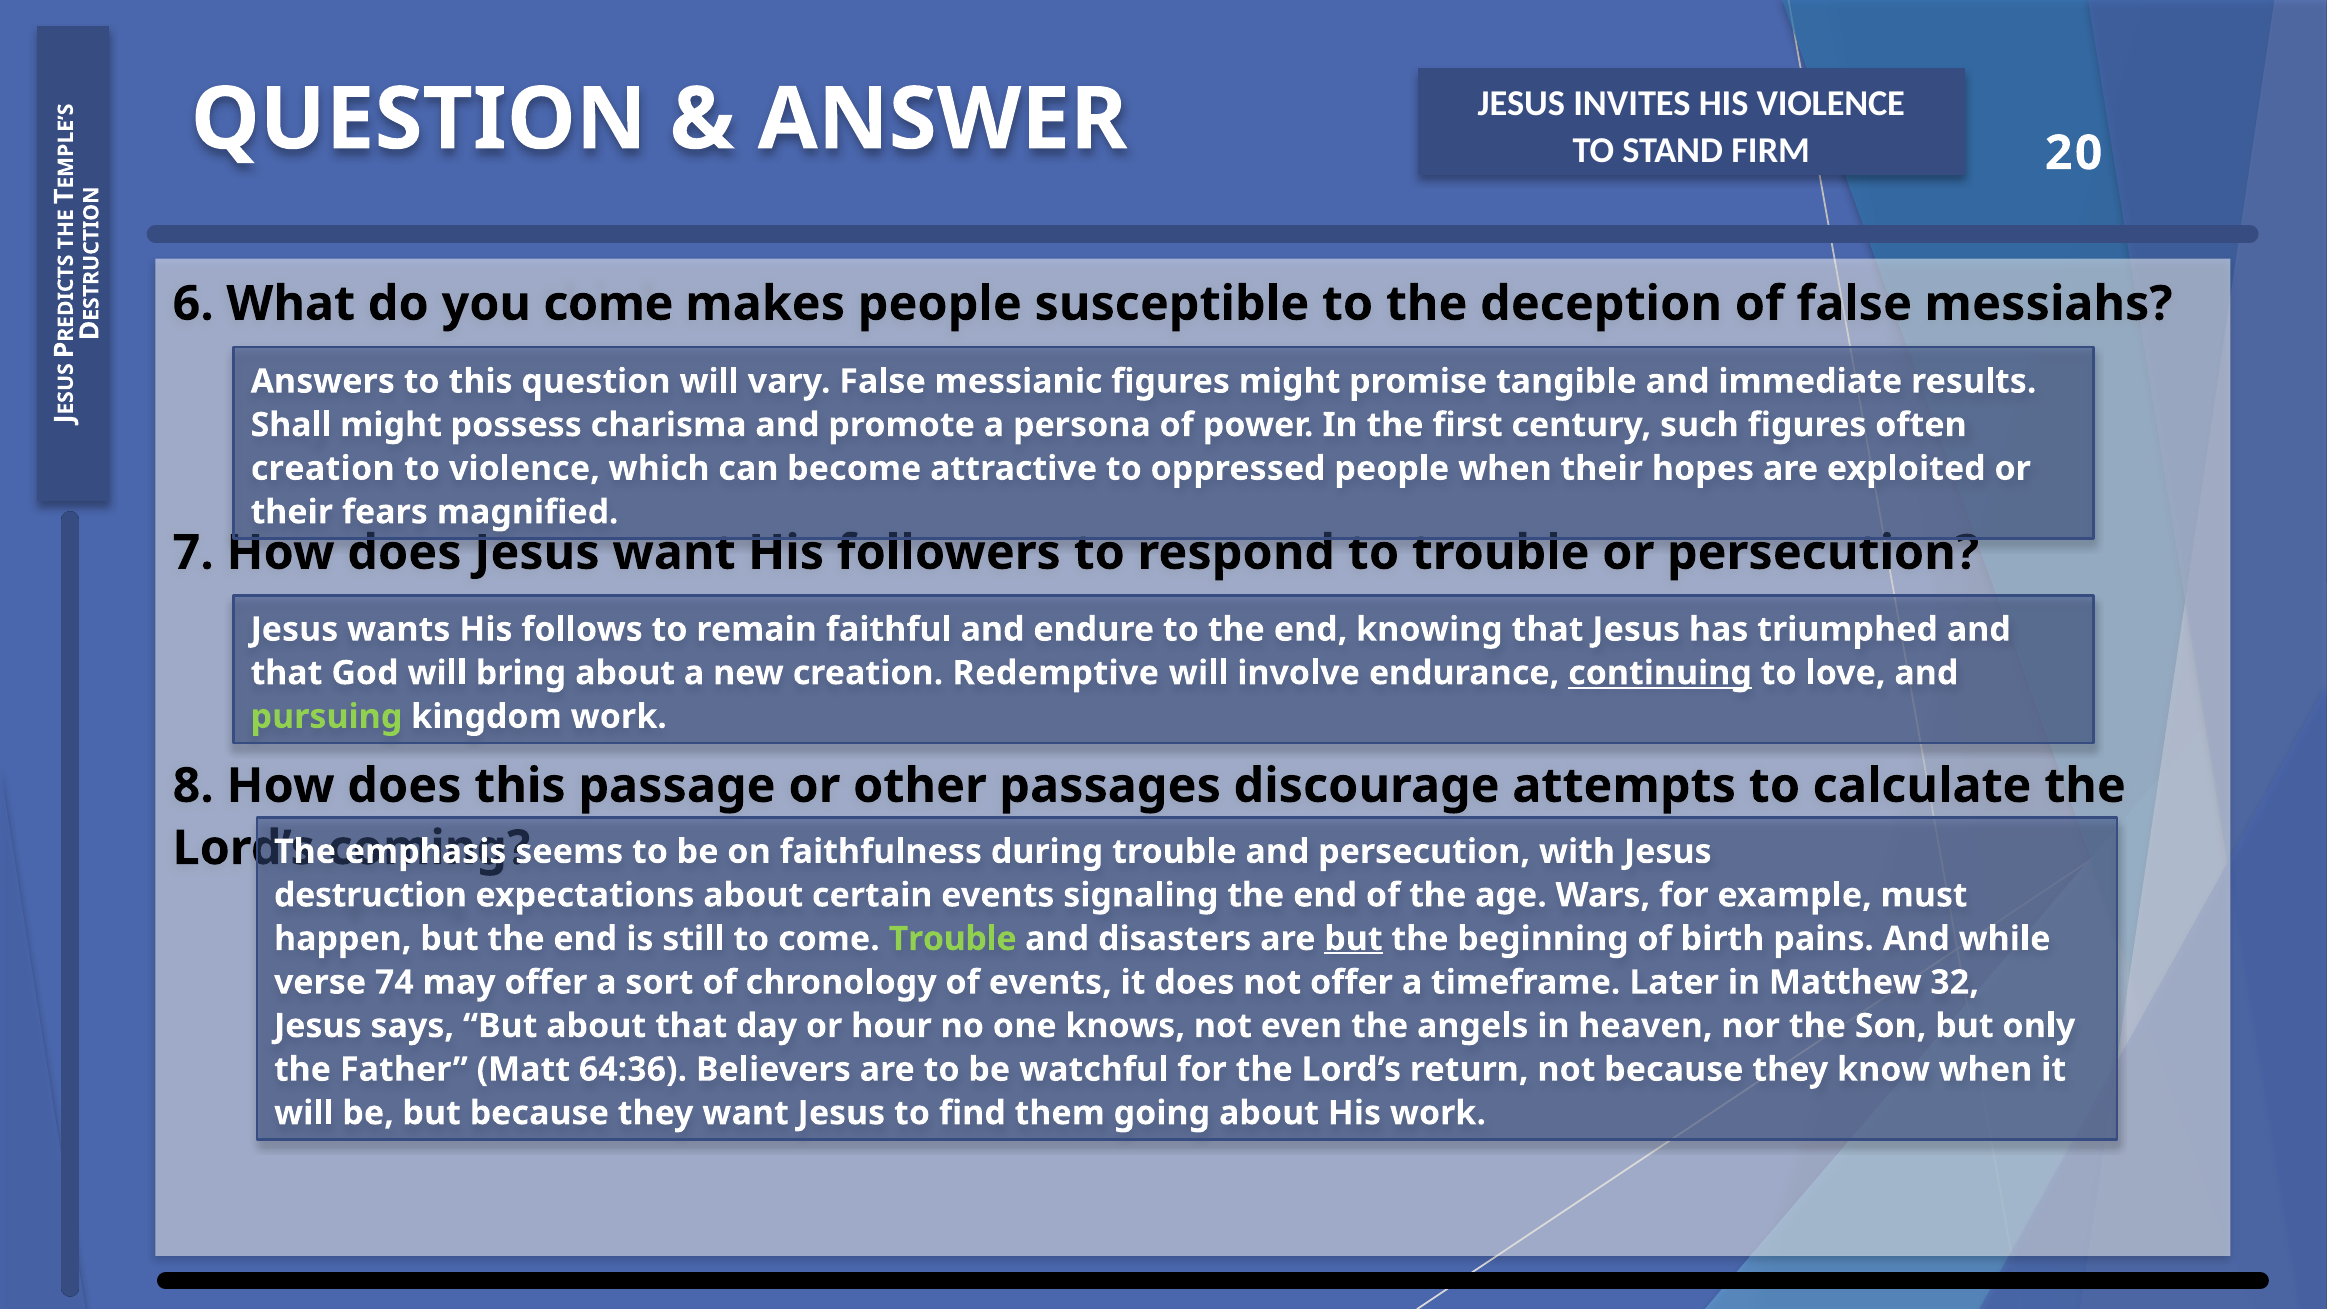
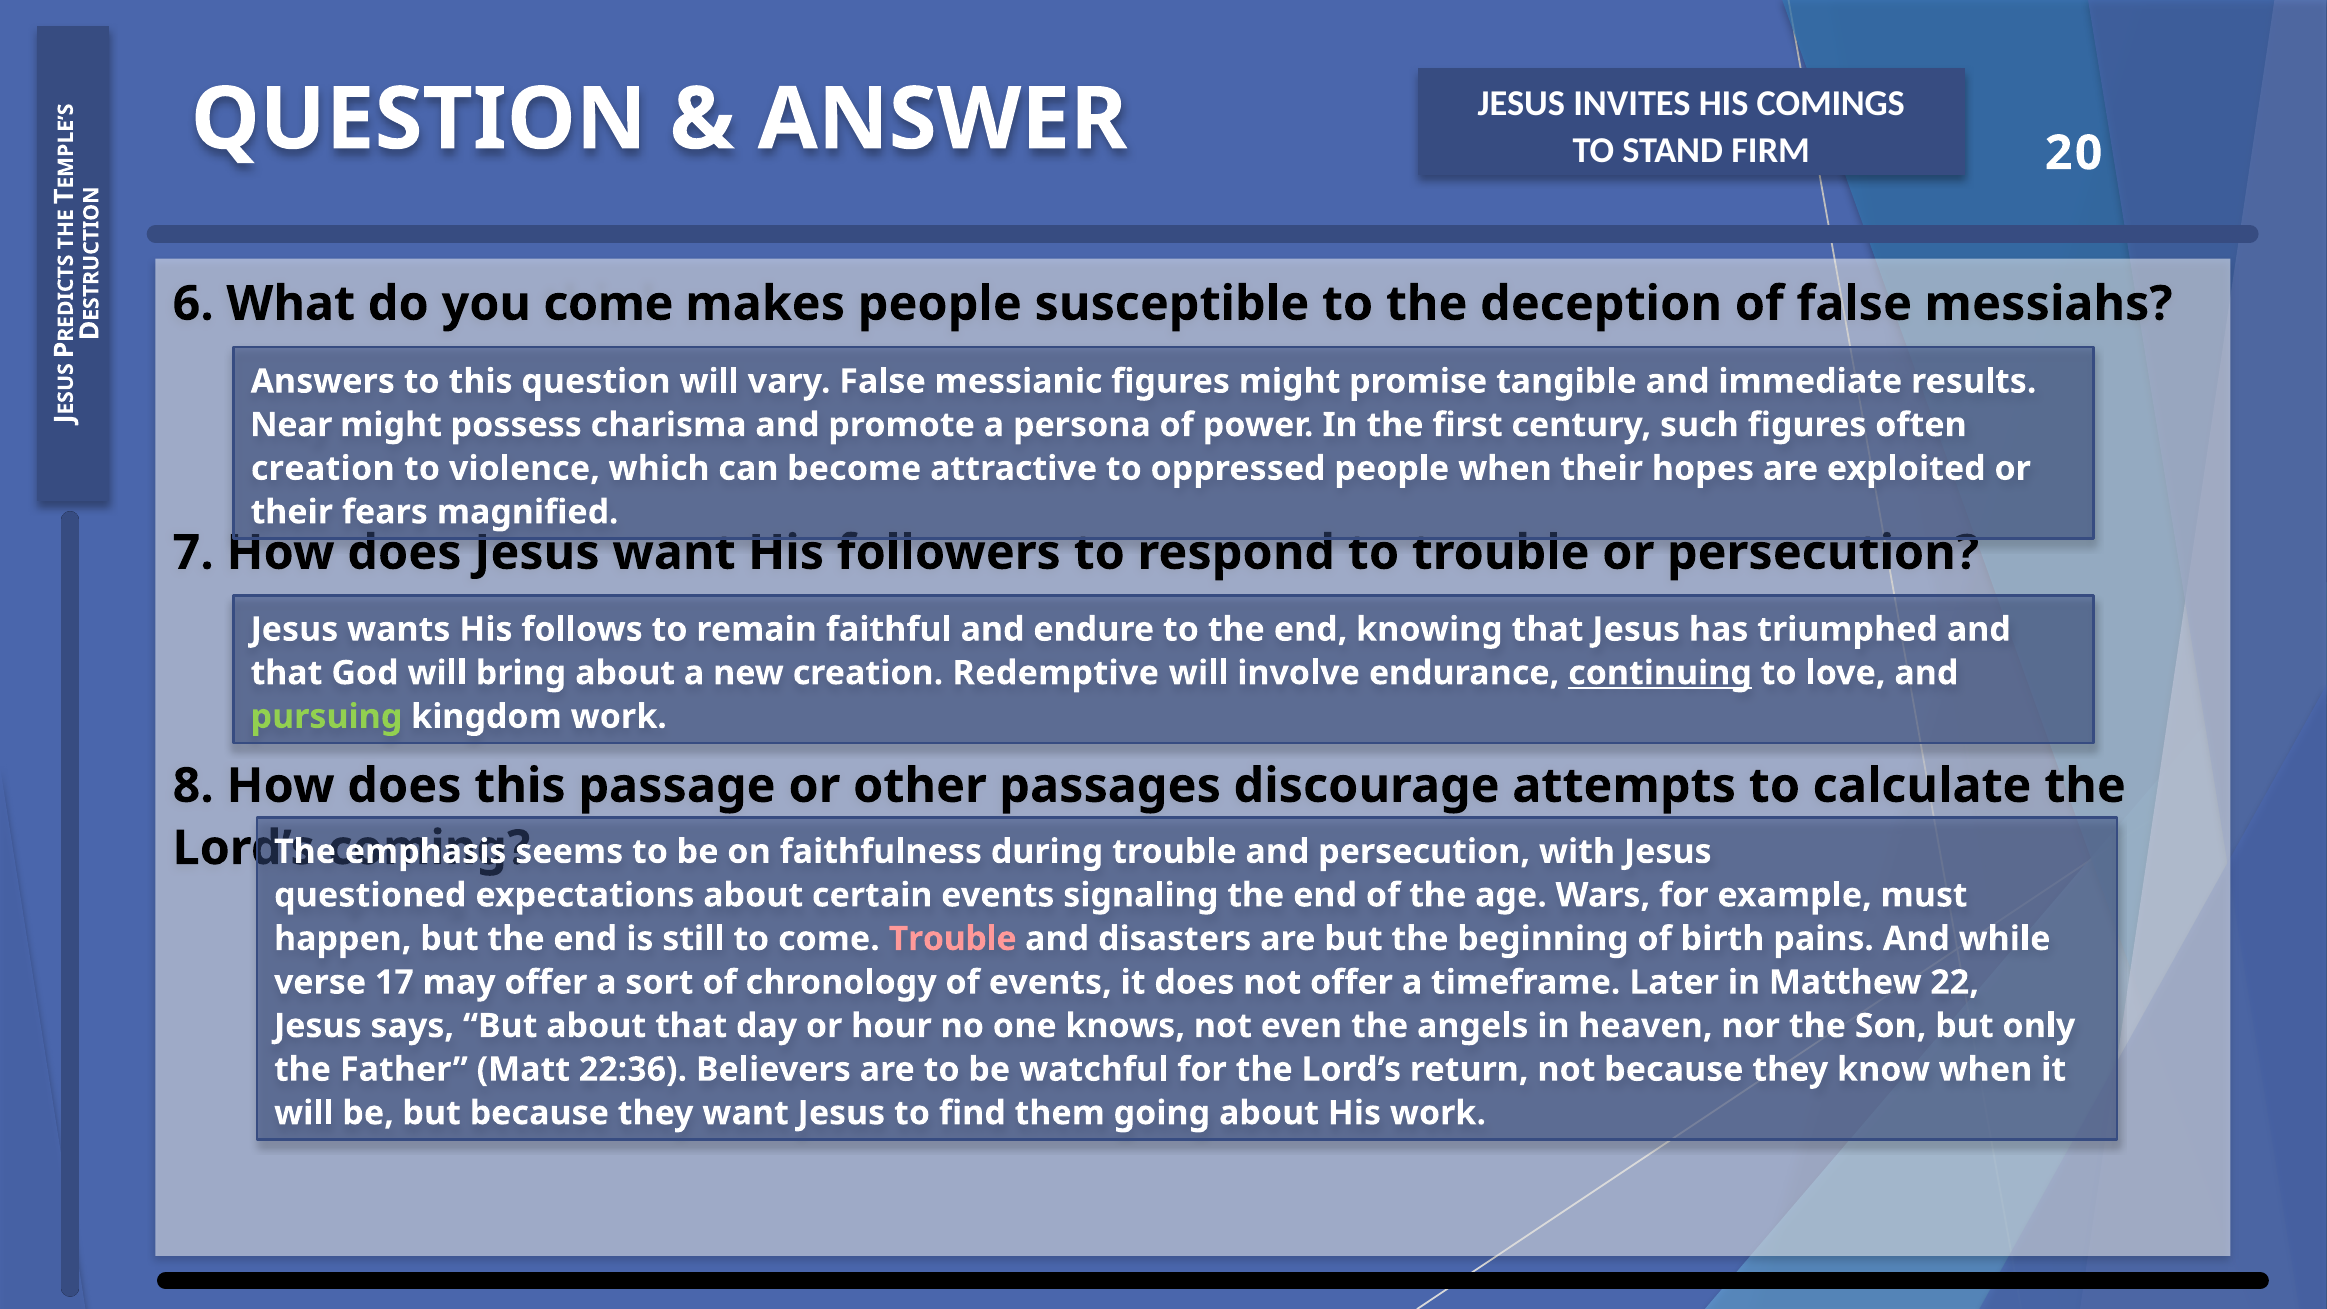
HIS VIOLENCE: VIOLENCE -> COMINGS (1831, 104)
Shall: Shall -> Near (291, 425)
destruction: destruction -> questioned (370, 895)
Trouble colour: light green -> pink (953, 939)
but underline: present -> none (1353, 939)
74: 74 -> 17 (394, 982)
32: 32 -> 22 (1955, 982)
64:36: 64:36 -> 22:36 (633, 1069)
